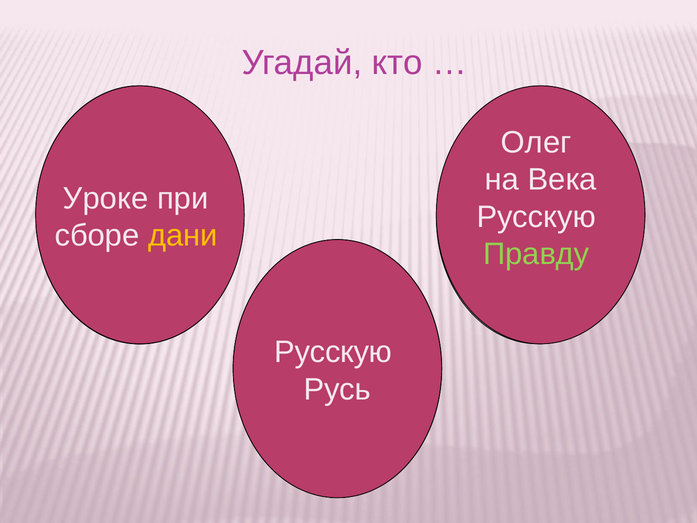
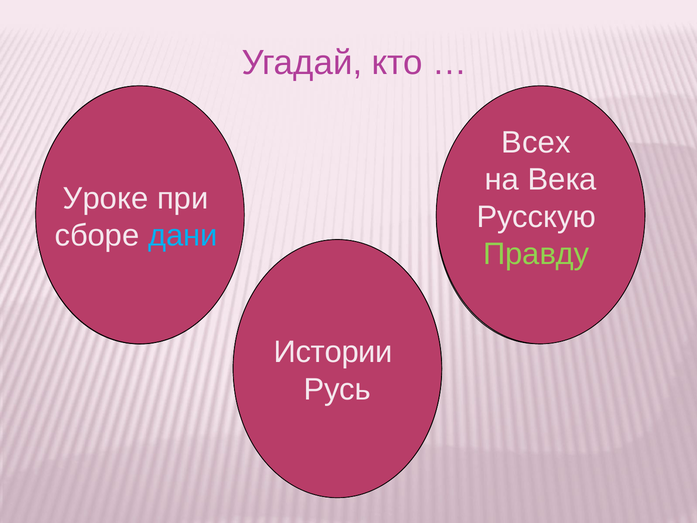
Олег: Олег -> Всех (536, 142)
дани colour: yellow -> light blue (183, 235)
Русскую: Русскую -> Истории (333, 352)
